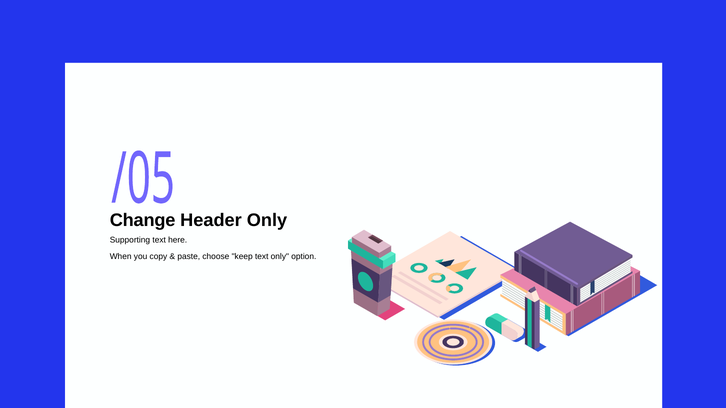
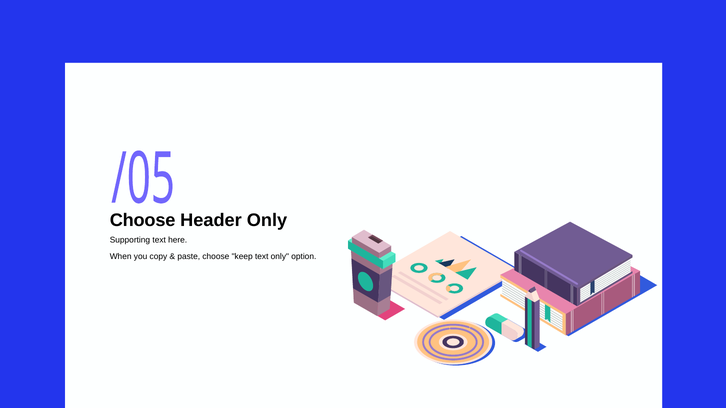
Change: Change -> Choose (143, 221)
